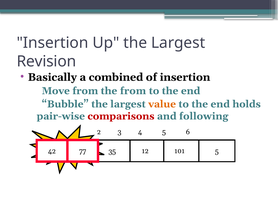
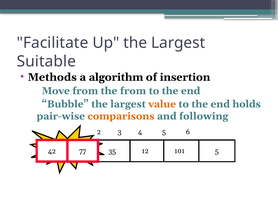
Insertion: Insertion -> Facilitate (52, 43)
Revision: Revision -> Suitable (46, 61)
Basically: Basically -> Methods (52, 77)
combined: combined -> algorithm (116, 77)
comparisons colour: red -> orange (121, 116)
